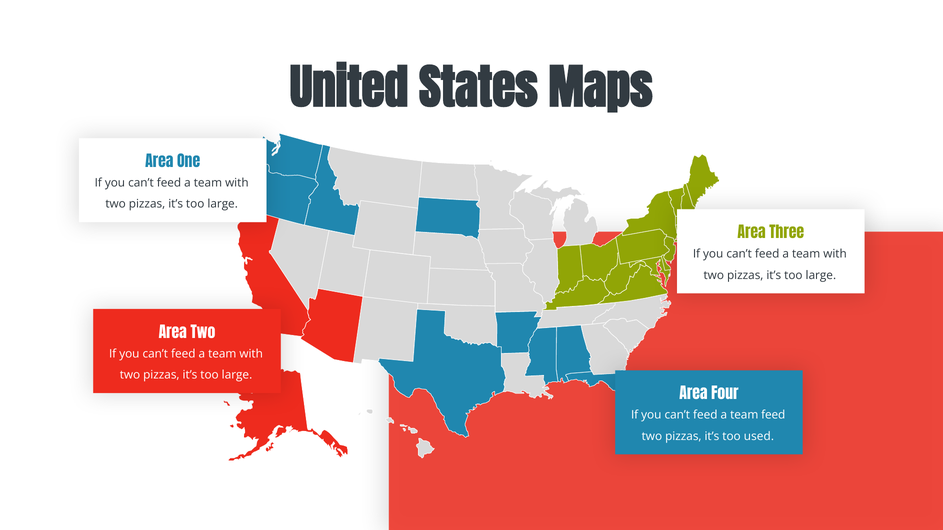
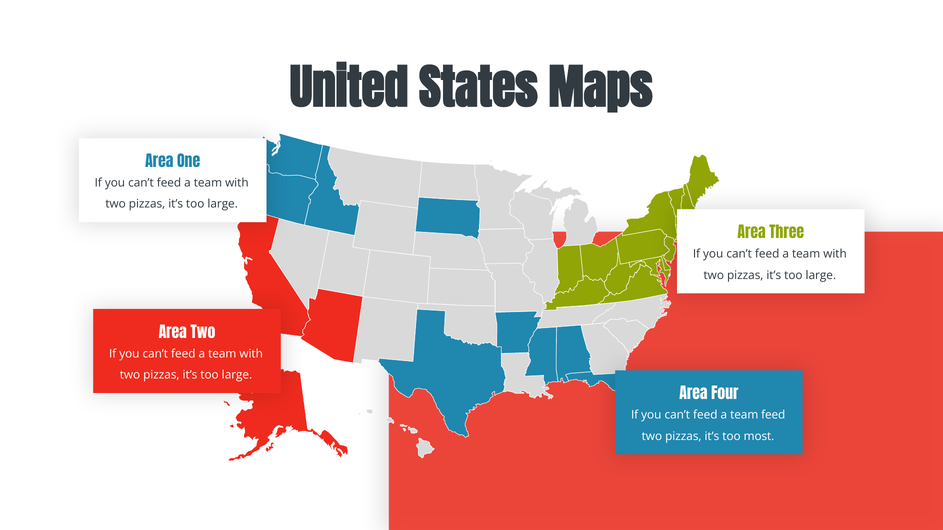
used: used -> most (759, 437)
